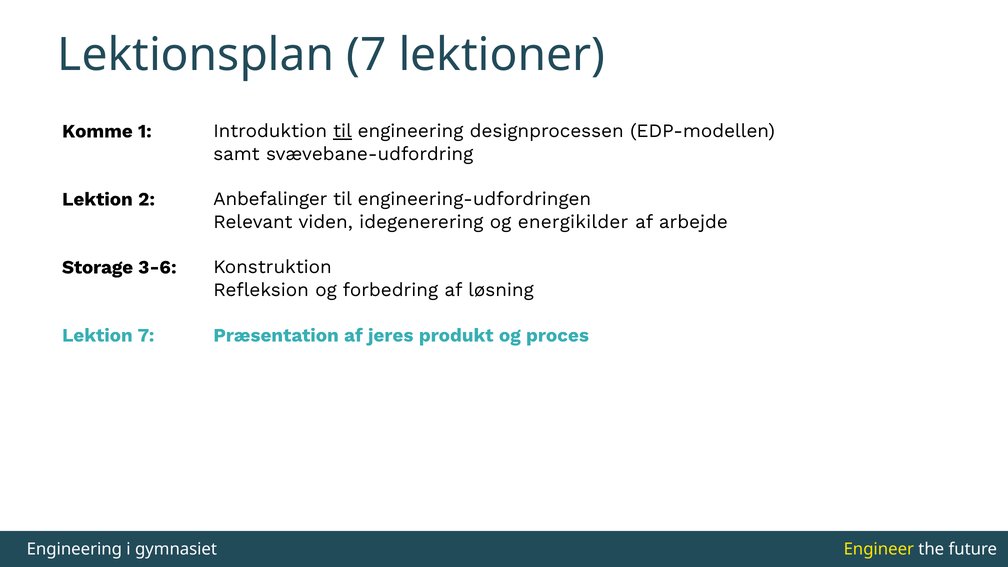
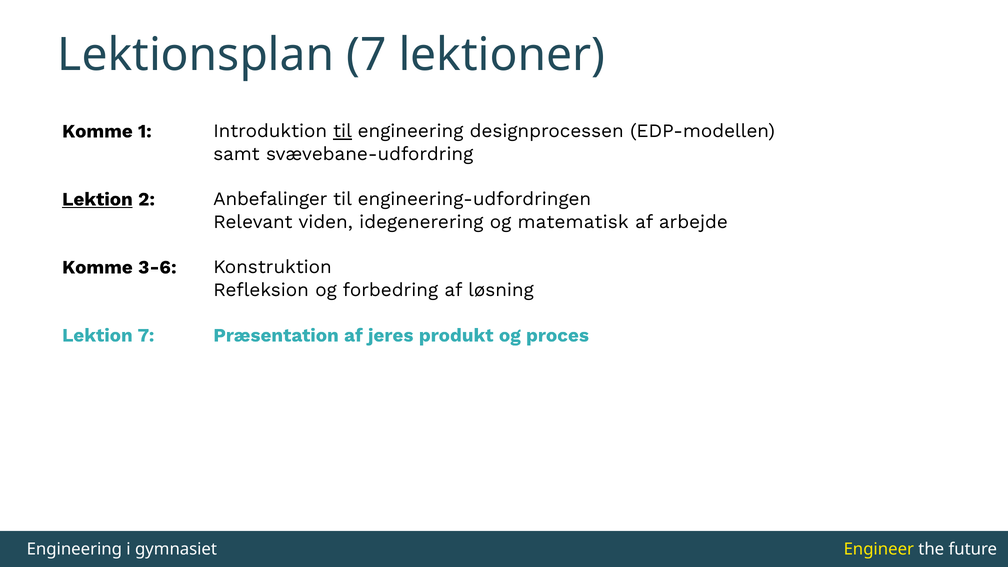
Lektion underline: none -> present (97, 199)
energikilder: energikilder -> matematisk (573, 222)
Storage: Storage -> Komme (97, 267)
